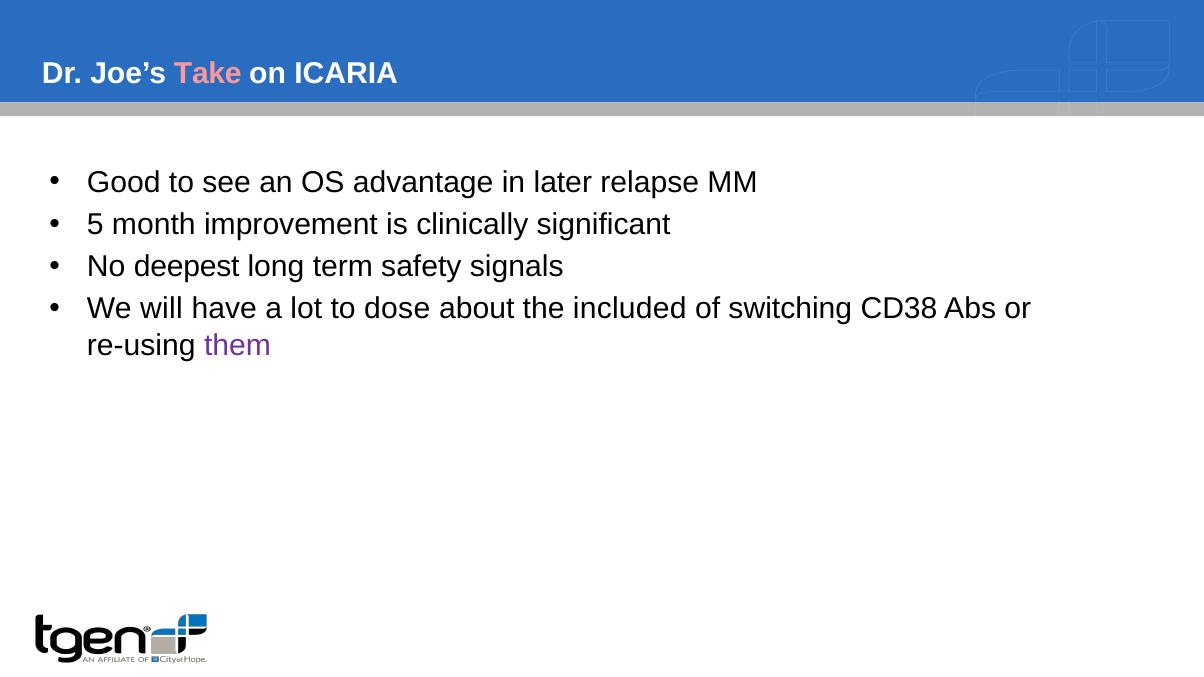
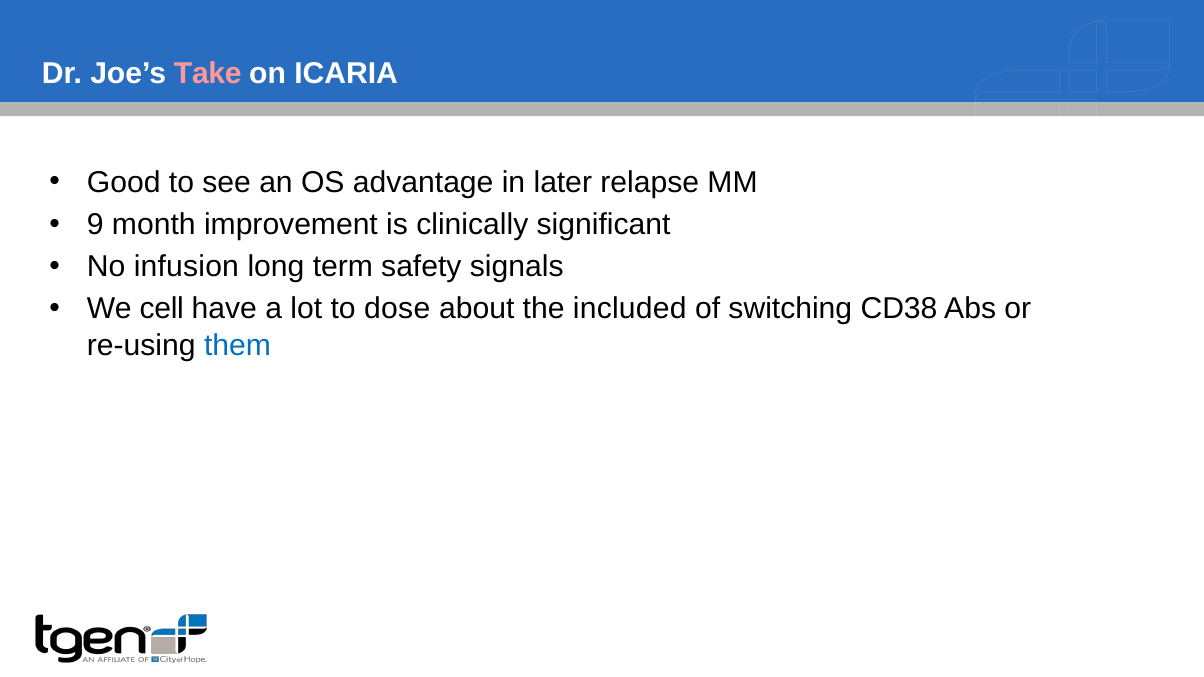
5: 5 -> 9 (95, 225)
deepest: deepest -> infusion (186, 267)
will: will -> cell (162, 309)
them colour: purple -> blue (238, 345)
